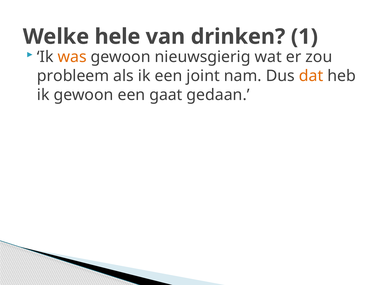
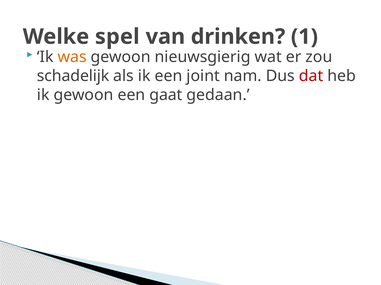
hele: hele -> spel (117, 37)
probleem: probleem -> schadelijk (73, 76)
dat colour: orange -> red (311, 76)
